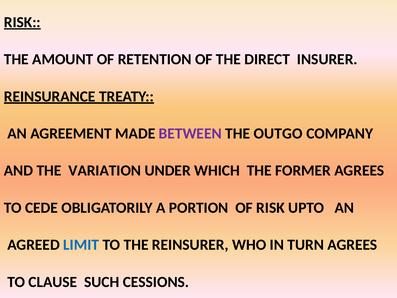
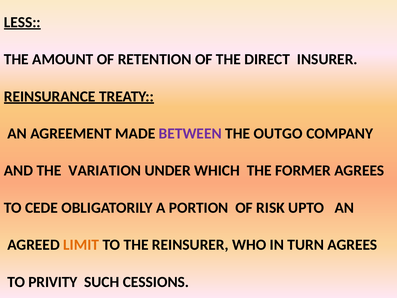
RISK: RISK -> LESS (22, 22)
LIMIT colour: blue -> orange (81, 245)
CLAUSE: CLAUSE -> PRIVITY (53, 282)
